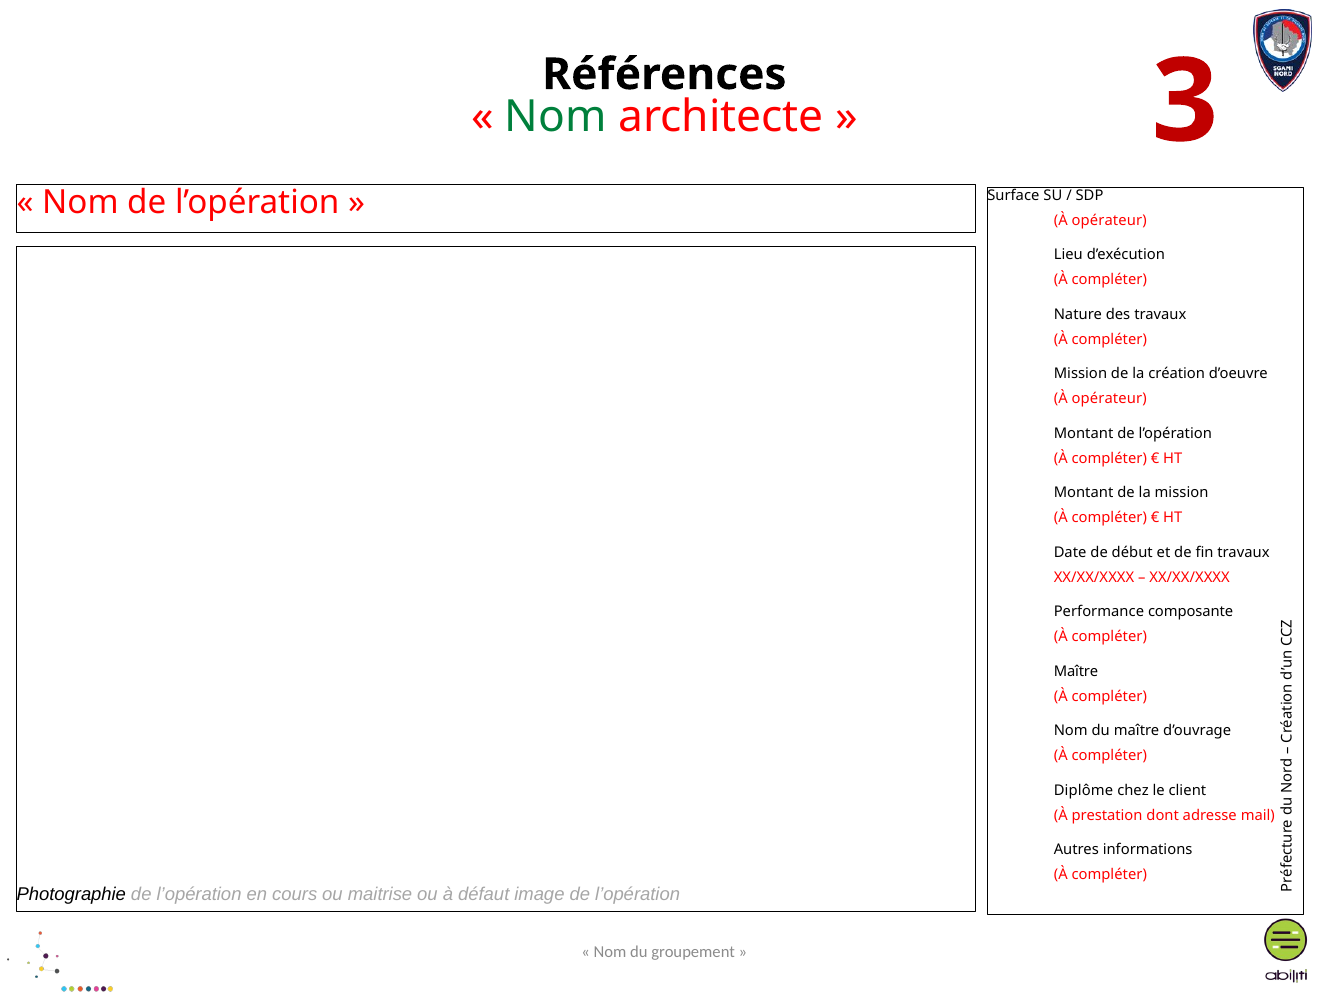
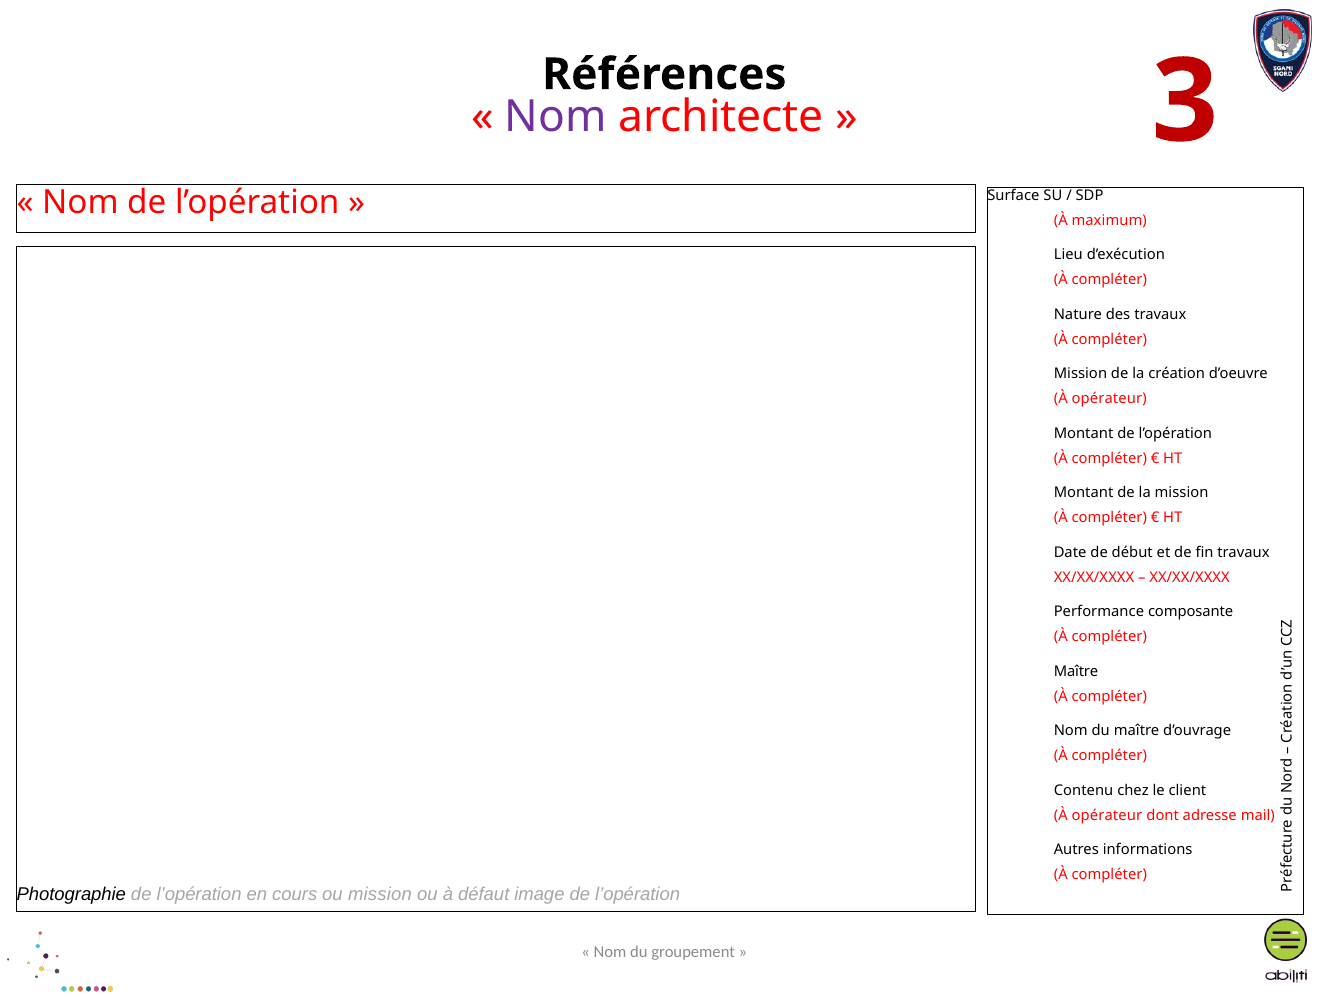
Nom colour: green -> purple (556, 117)
opérateur: opérateur -> maximum (1109, 220)
Diplôme: Diplôme -> Contenu (1084, 790)
prestation: prestation -> opérateur (1107, 815)
ou maitrise: maitrise -> mission (380, 894)
